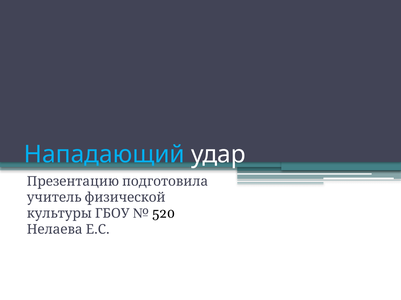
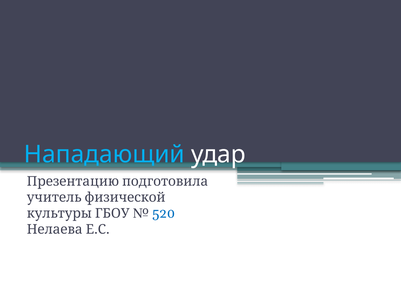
520 colour: black -> blue (164, 214)
